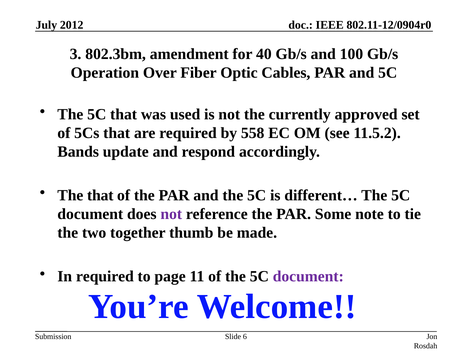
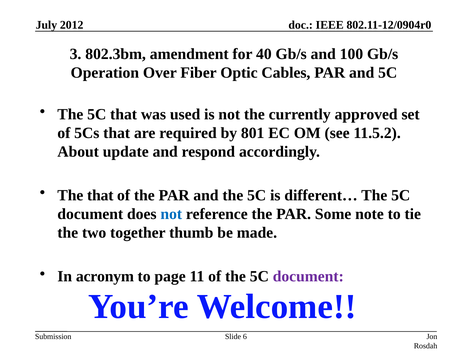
558: 558 -> 801 (253, 133)
Bands: Bands -> About (78, 152)
not colour: purple -> blue (171, 214)
In required: required -> acronym (105, 276)
